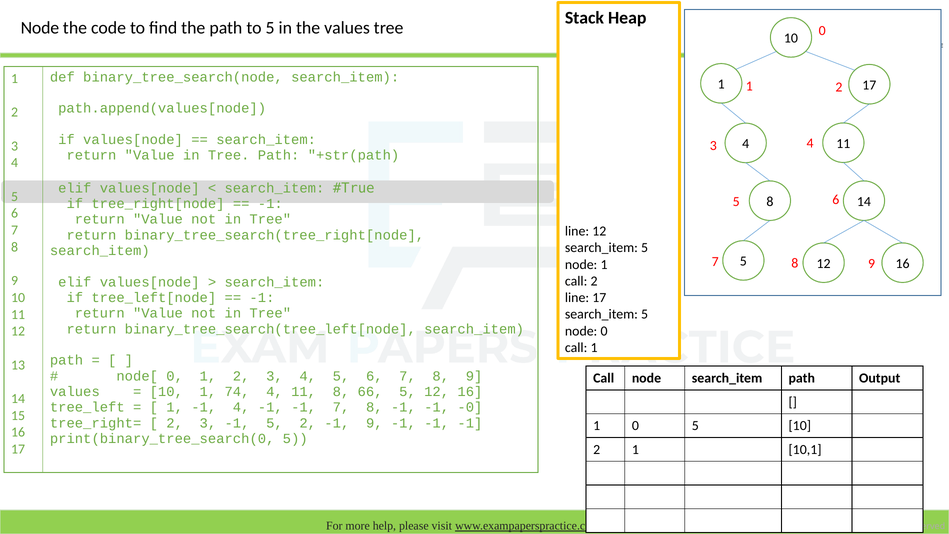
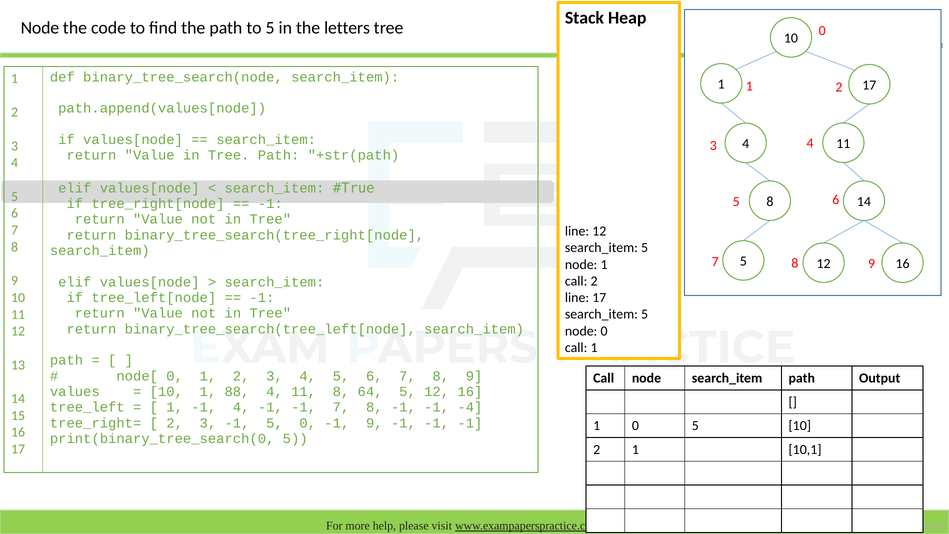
the values: values -> letters (347, 28)
74: 74 -> 88 (237, 392)
66: 66 -> 64 (370, 392)
-0: -0 -> -4 (470, 407)
5 2: 2 -> 0 (308, 423)
